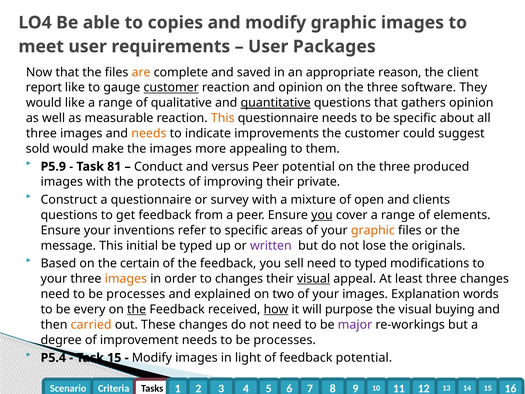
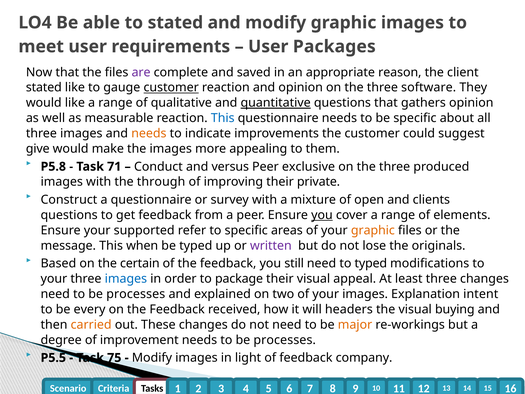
to copies: copies -> stated (175, 23)
are colour: orange -> purple (141, 72)
report: report -> stated (44, 87)
This colour: orange -> blue (223, 118)
sold: sold -> give (38, 149)
P5.9: P5.9 -> P5.8 (53, 166)
81: 81 -> 71 (114, 166)
Peer potential: potential -> exclusive (308, 166)
protects: protects -> through (161, 182)
inventions: inventions -> supported (144, 230)
initial: initial -> when (142, 245)
sell: sell -> still (294, 263)
images colour: orange -> blue (126, 279)
to changes: changes -> package (239, 279)
visual underline: present -> none (314, 279)
words: words -> intent (481, 294)
the underline: present -> none (137, 309)
how underline: present -> none (276, 309)
purpose: purpose -> headers (349, 309)
major colour: purple -> orange (355, 324)
P5.4: P5.4 -> P5.5 (53, 358)
Task 15: 15 -> 75 (114, 358)
feedback potential: potential -> company (364, 358)
